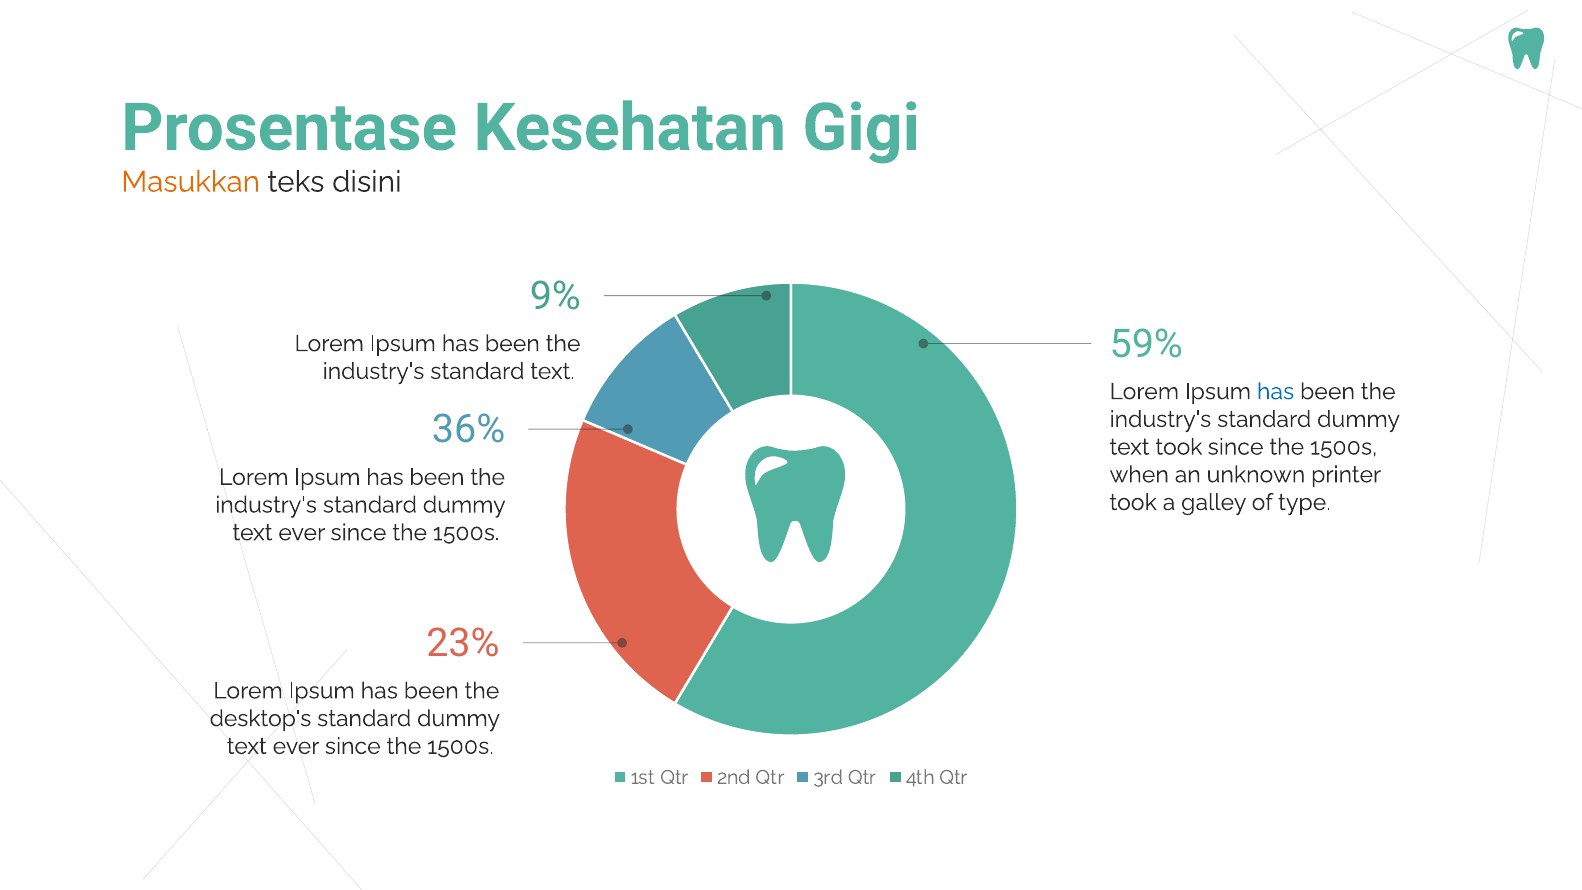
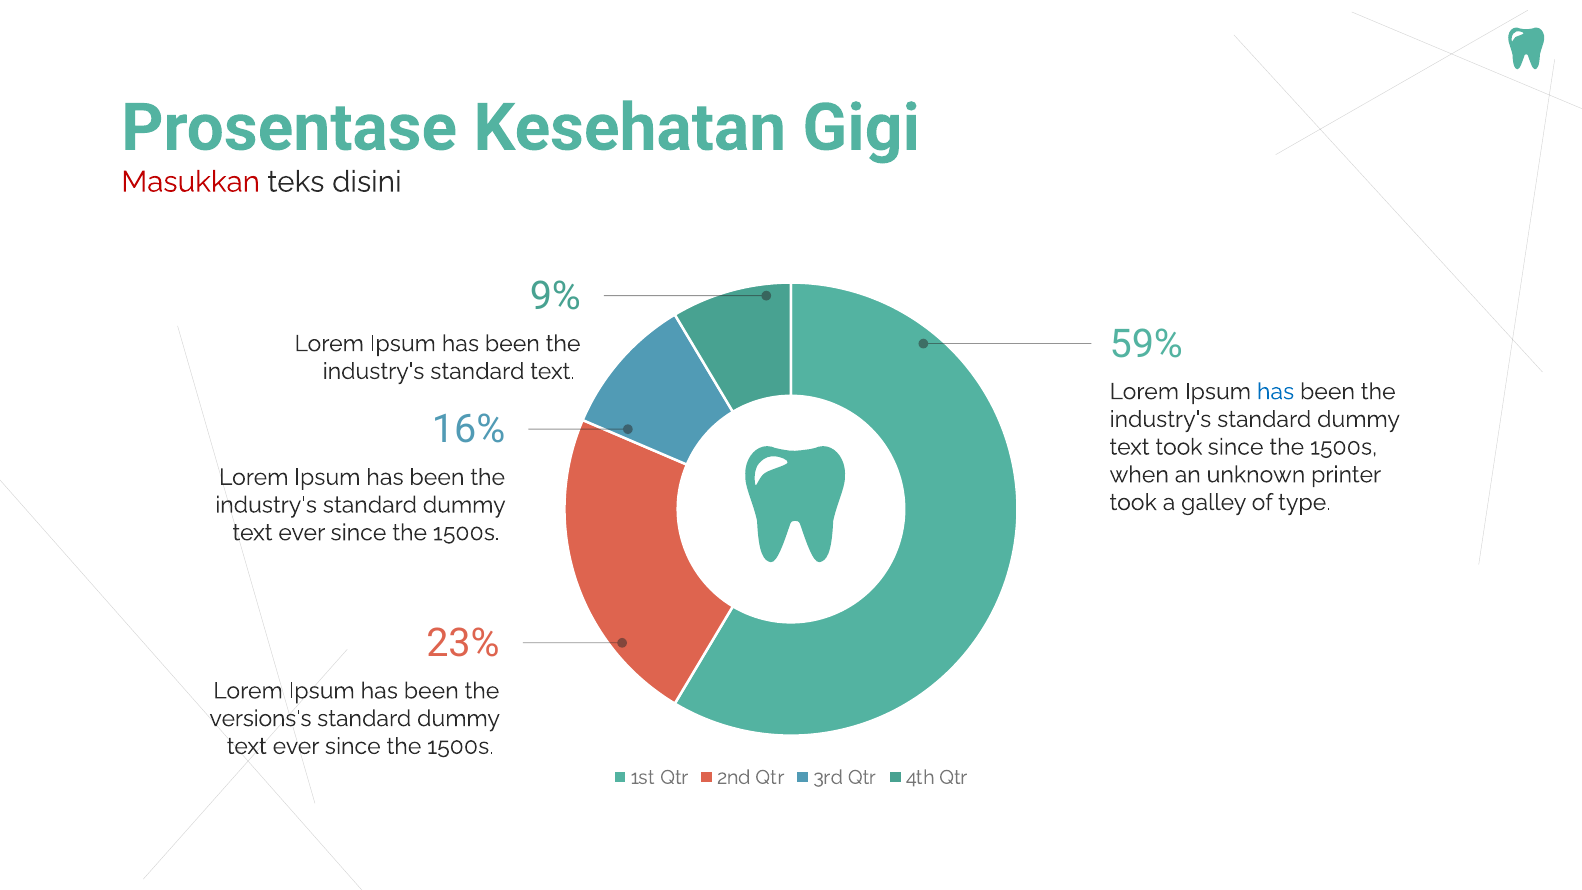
Masukkan colour: orange -> red (191, 182)
36%: 36% -> 16% (469, 430)
desktop's: desktop's -> versions's (261, 718)
